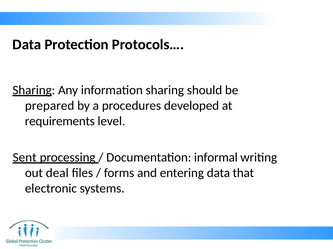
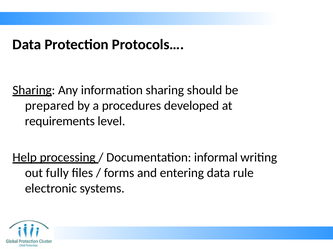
Sent: Sent -> Help (25, 158)
deal: deal -> fully (57, 173)
that: that -> rule (243, 173)
